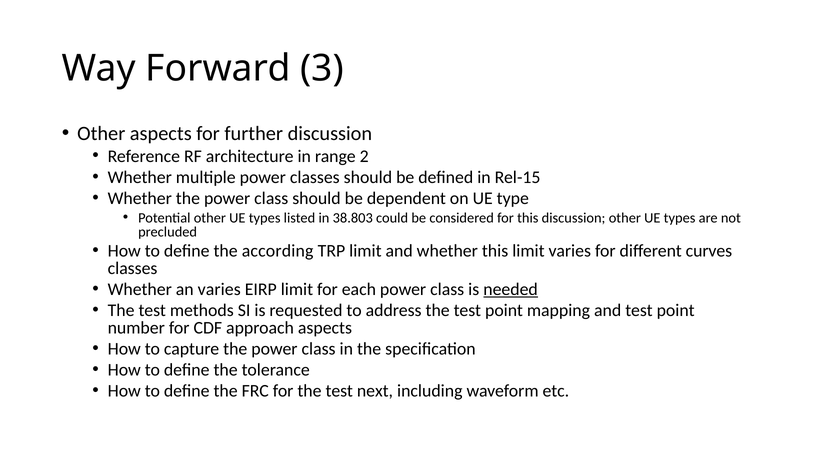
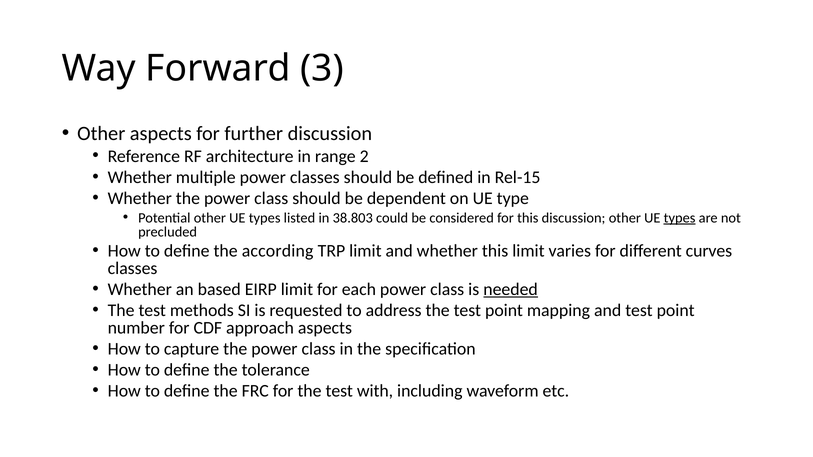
types underline: none -> present (680, 218)
an varies: varies -> based (219, 290)
next: next -> with (375, 391)
